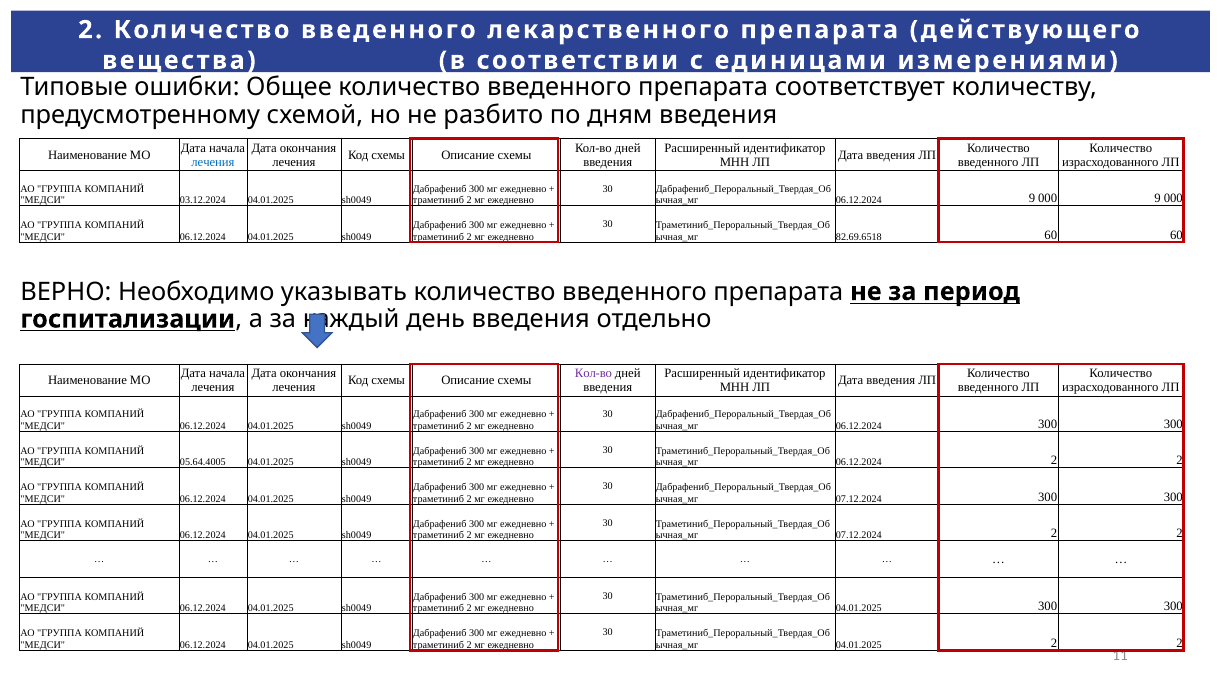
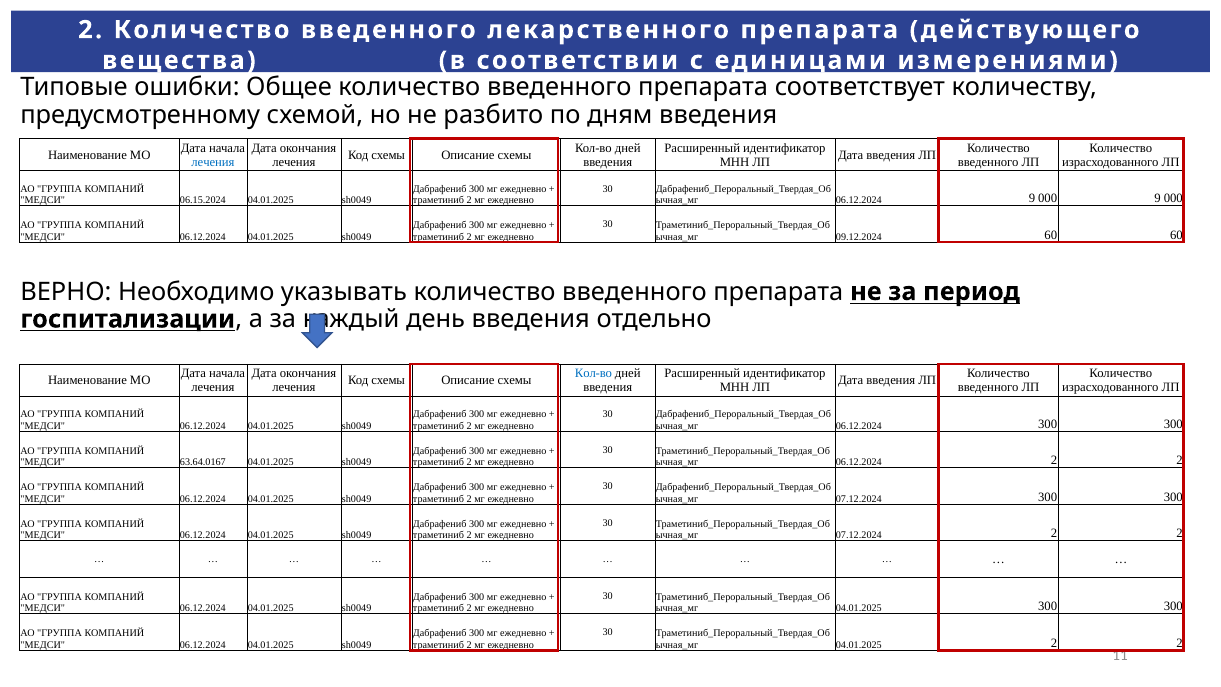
03.12.2024: 03.12.2024 -> 06.15.2024 (203, 200)
82.69.6518: 82.69.6518 -> 09.12.2024 (859, 237)
Кол-во colour: purple -> blue (594, 373)
05.64.4005: 05.64.4005 -> 63.64.0167 (203, 462)
